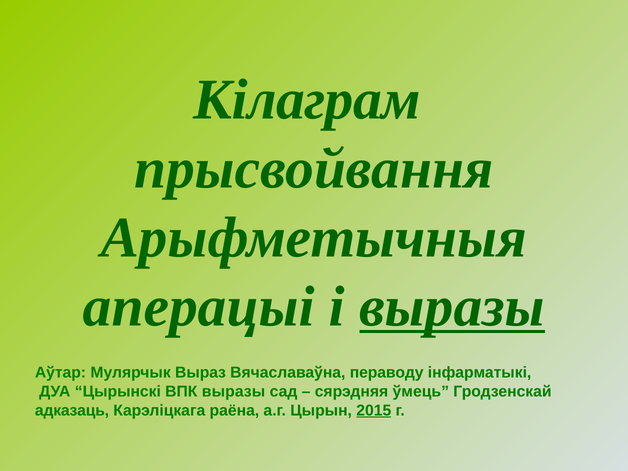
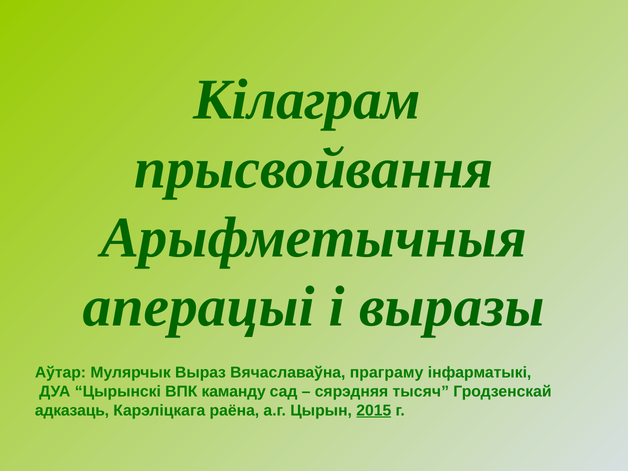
выразы underline: present -> none (452, 307)
пераводу: пераводу -> праграму (387, 373)
ВПК выразы: выразы -> каманду (234, 392)
ўмець: ўмець -> тысяч (421, 392)
